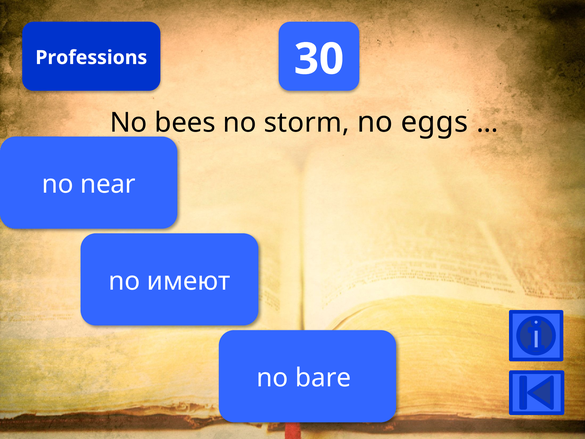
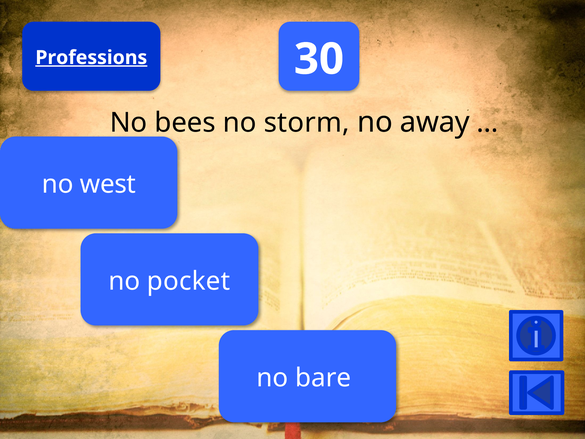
Professions underline: none -> present (91, 58)
eggs: eggs -> away (435, 122)
near: near -> west (108, 184)
имеют: имеют -> pocket (189, 281)
